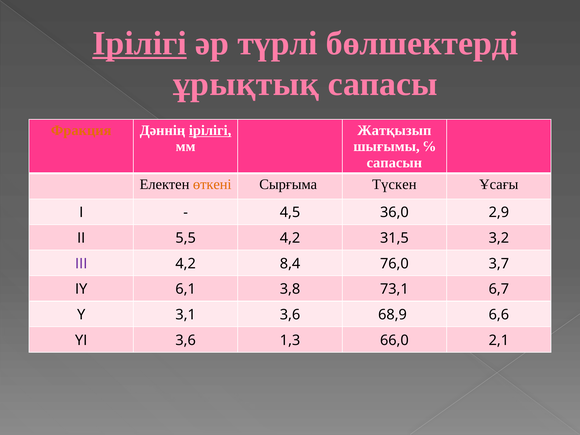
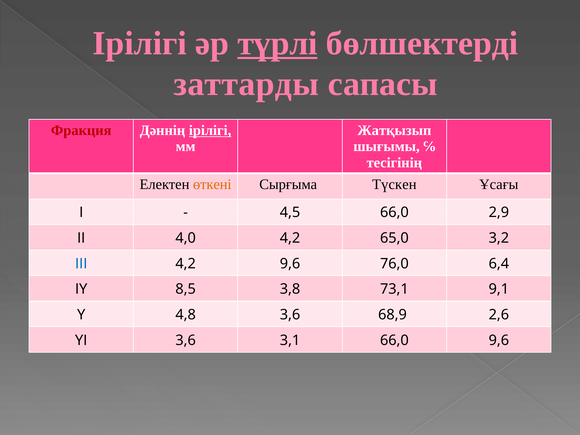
Ірілігі underline: present -> none (140, 43)
түрлі underline: none -> present (278, 43)
ұрықтық: ұрықтық -> заттарды (246, 84)
Фракция colour: orange -> red (81, 130)
сапасын: сапасын -> тесігінің (394, 163)
4,5 36,0: 36,0 -> 66,0 (394, 213)
5,5: 5,5 -> 4,0 (186, 238)
31,5: 31,5 -> 65,0 (394, 238)
ІІІ colour: purple -> blue (81, 264)
4,2 8,4: 8,4 -> 9,6 (290, 264)
3,7: 3,7 -> 6,4 (499, 264)
6,1: 6,1 -> 8,5 (186, 289)
6,7: 6,7 -> 9,1 (499, 289)
3,1: 3,1 -> 4,8 (186, 315)
6,6: 6,6 -> 2,6 (499, 315)
1,3: 1,3 -> 3,1 (290, 340)
66,0 2,1: 2,1 -> 9,6 (499, 340)
